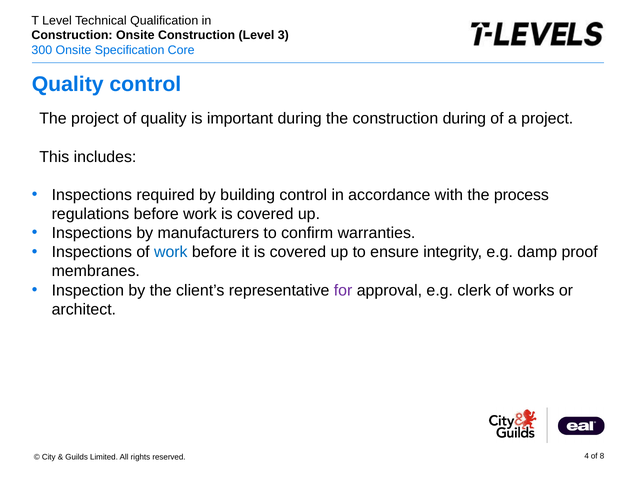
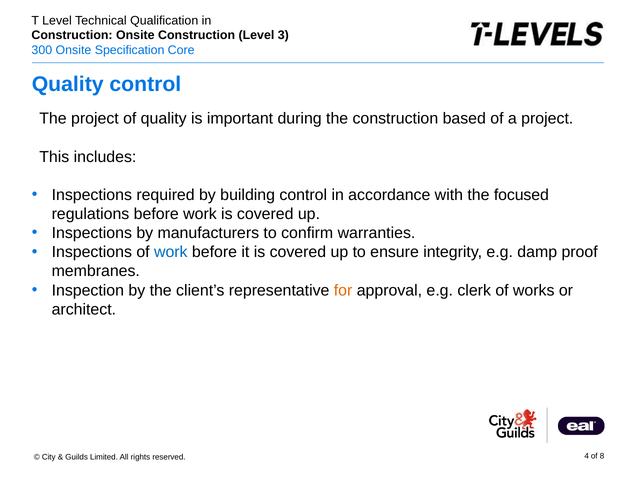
construction during: during -> based (464, 119)
process: process -> focused (521, 195)
for colour: purple -> orange (343, 290)
